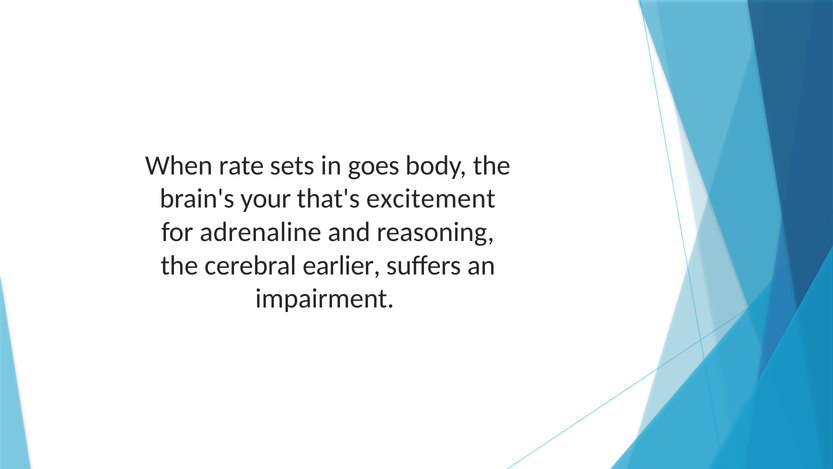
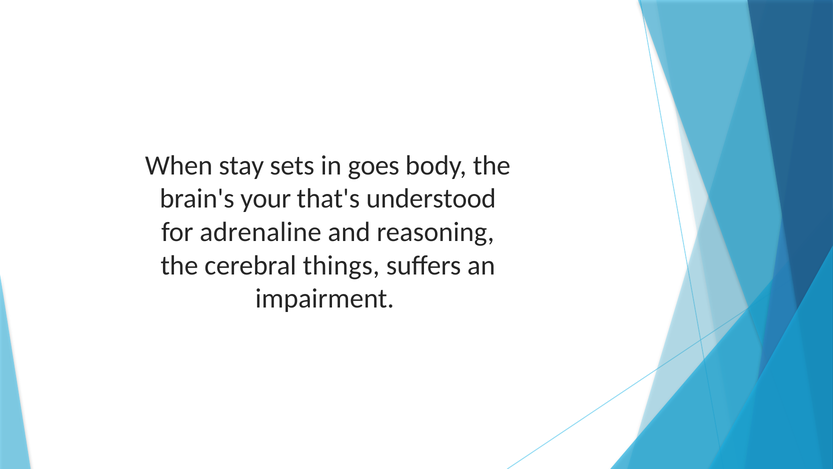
rate: rate -> stay (241, 165)
excitement: excitement -> understood (431, 199)
earlier: earlier -> things (341, 265)
